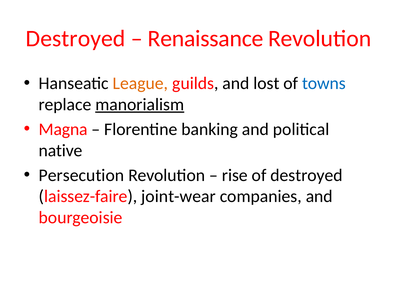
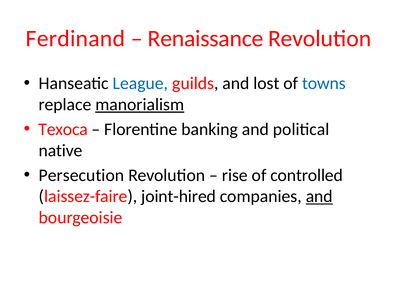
Destroyed: Destroyed -> Ferdinand (75, 38)
League colour: orange -> blue (140, 83)
Magna: Magna -> Texoca (63, 129)
of destroyed: destroyed -> controlled (307, 175)
joint-wear: joint-wear -> joint-hired (179, 196)
and underline: none -> present (319, 196)
